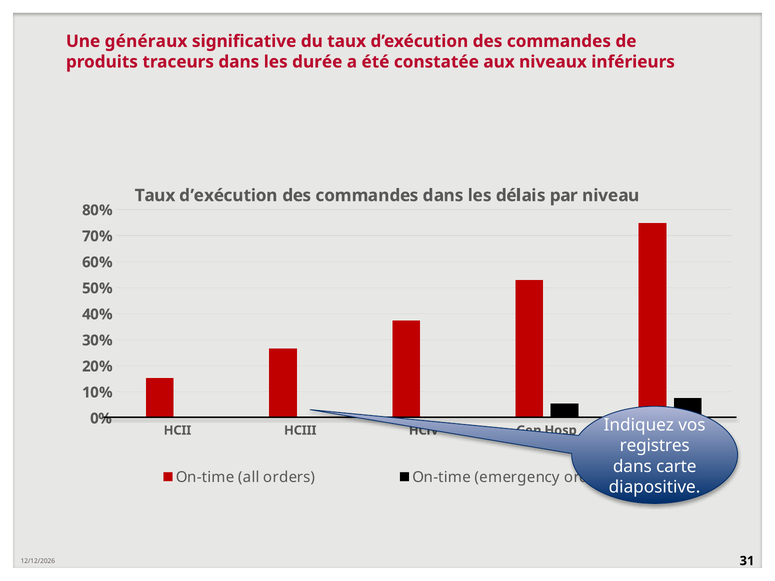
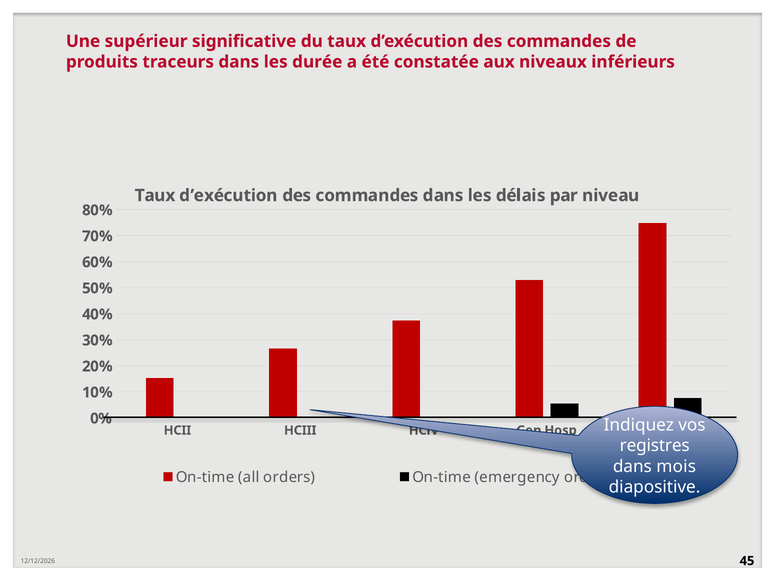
généraux: généraux -> supérieur (146, 41)
carte: carte -> mois (676, 467)
31: 31 -> 45 (747, 561)
